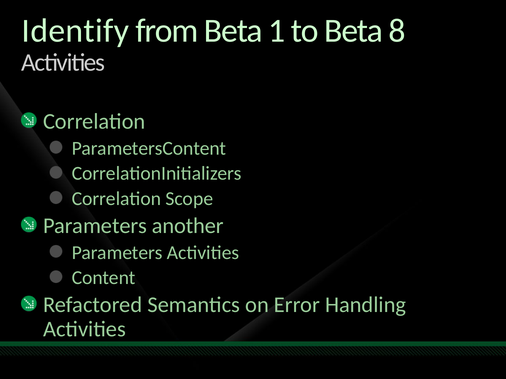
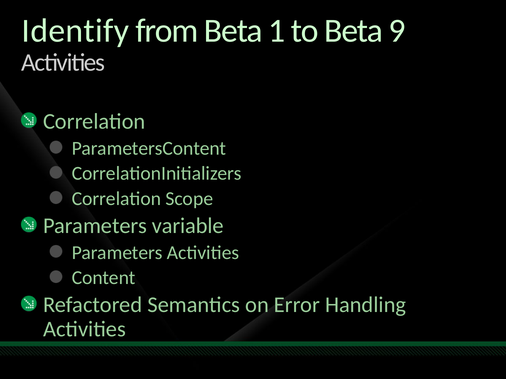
8: 8 -> 9 (397, 31)
another: another -> variable (188, 226)
